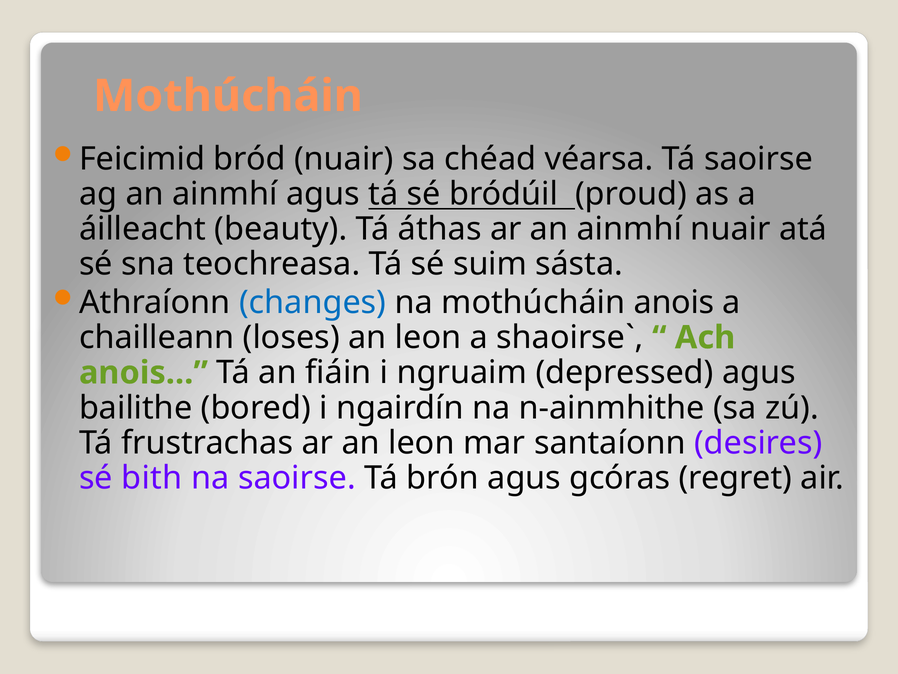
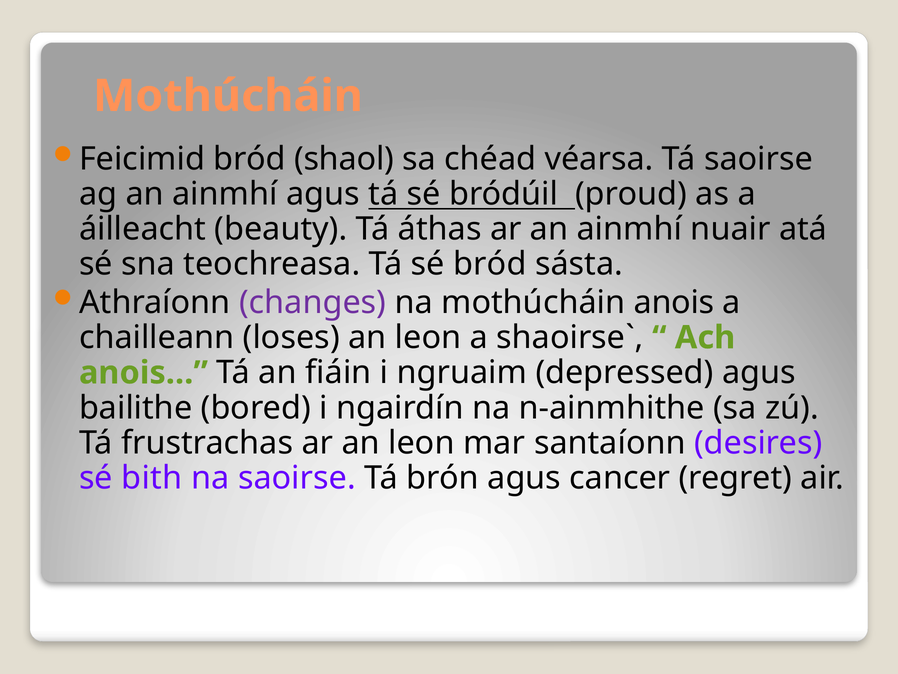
bród nuair: nuair -> shaol (344, 159)
sé suim: suim -> bród (490, 264)
changes colour: blue -> purple (313, 302)
gcóras: gcóras -> cancer (620, 478)
